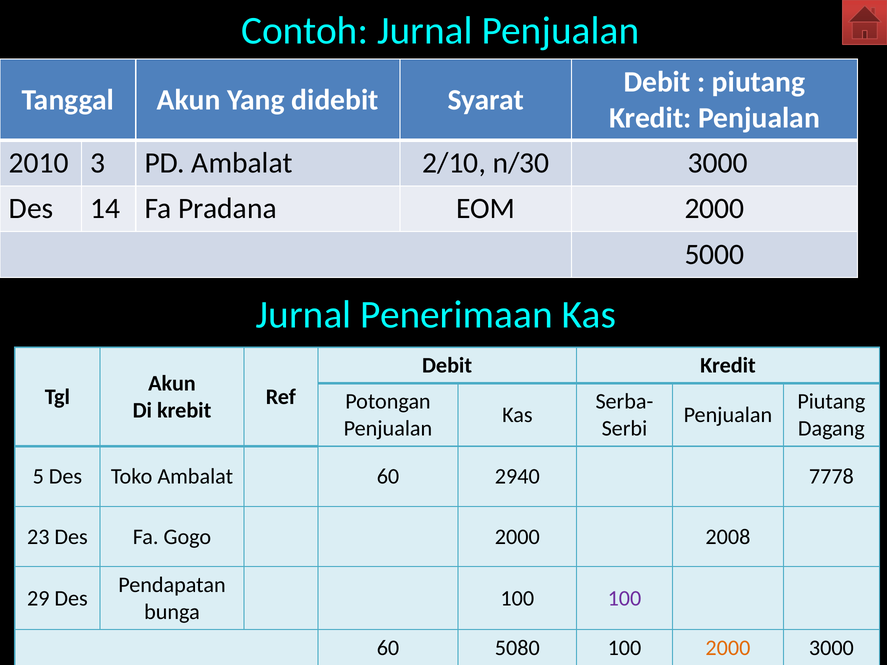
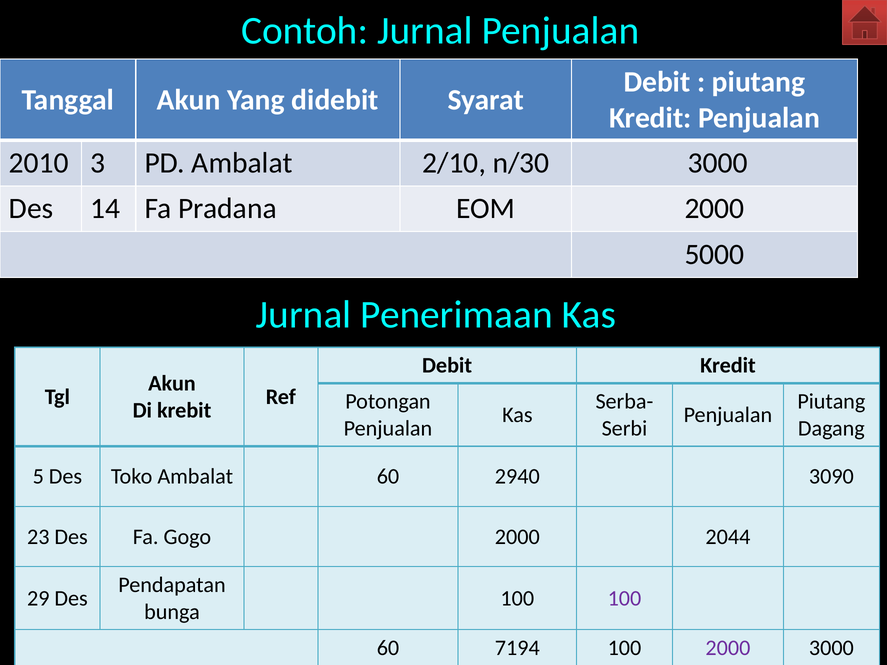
7778: 7778 -> 3090 (831, 477)
2008: 2008 -> 2044 (728, 537)
5080: 5080 -> 7194 (517, 648)
2000 colour: orange -> purple (728, 648)
